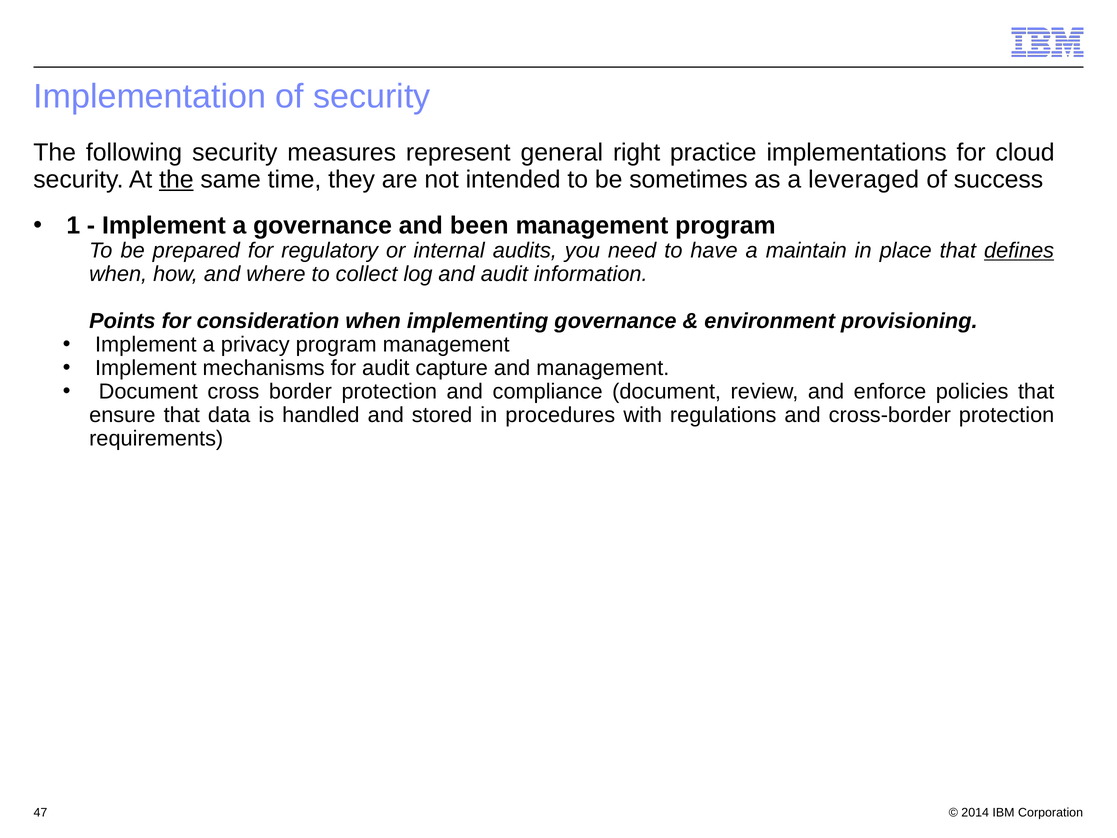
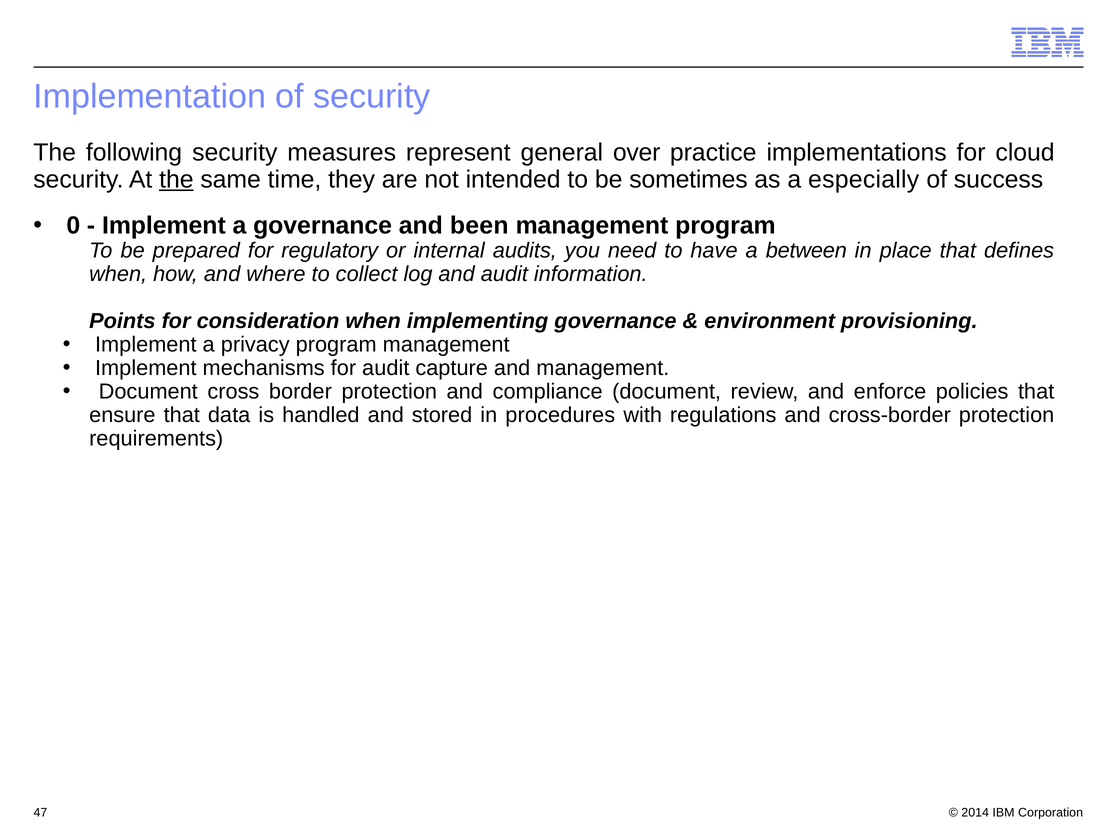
right: right -> over (637, 153)
leveraged: leveraged -> especially (864, 180)
1: 1 -> 0 (73, 225)
maintain: maintain -> between (806, 250)
defines underline: present -> none (1019, 250)
